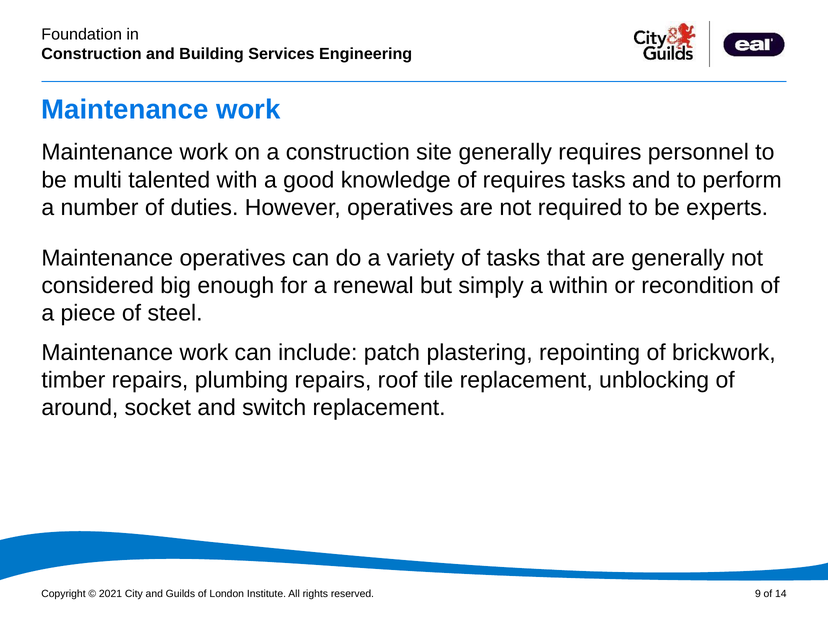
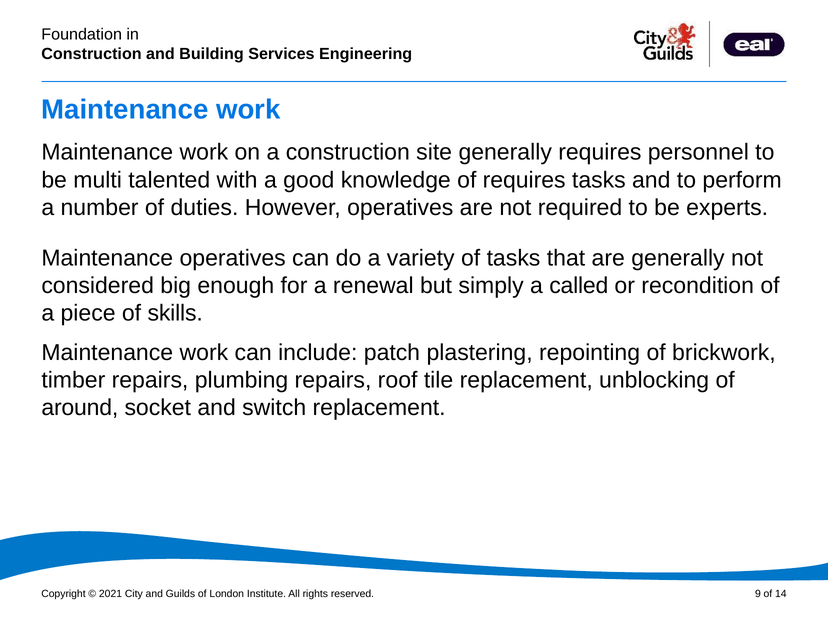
within: within -> called (579, 286)
steel: steel -> skills (175, 313)
